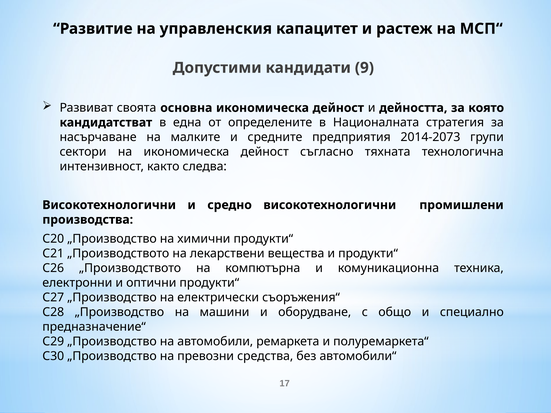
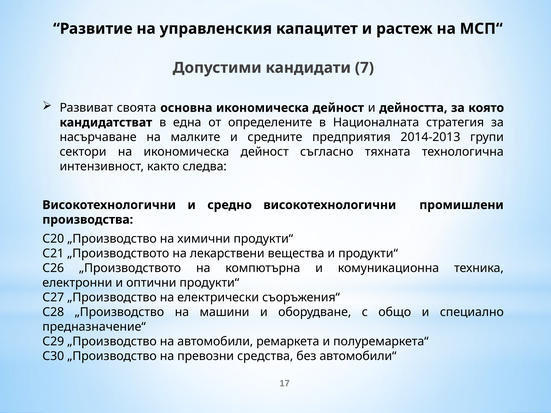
9: 9 -> 7 (364, 68)
2014-2073: 2014-2073 -> 2014-2013 (430, 137)
